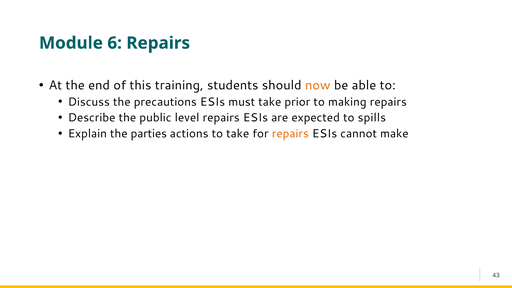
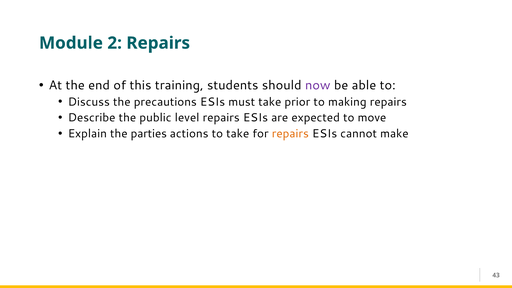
6: 6 -> 2 (115, 43)
now colour: orange -> purple (318, 85)
spills: spills -> move (372, 118)
